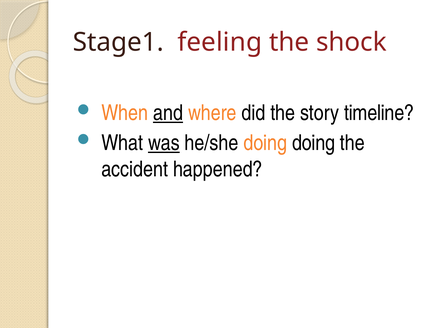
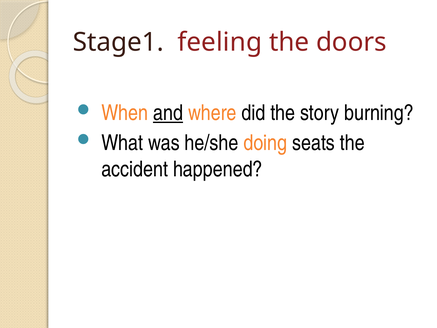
shock: shock -> doors (351, 42)
timeline: timeline -> burning (379, 113)
was underline: present -> none (164, 143)
doing doing: doing -> seats (314, 143)
